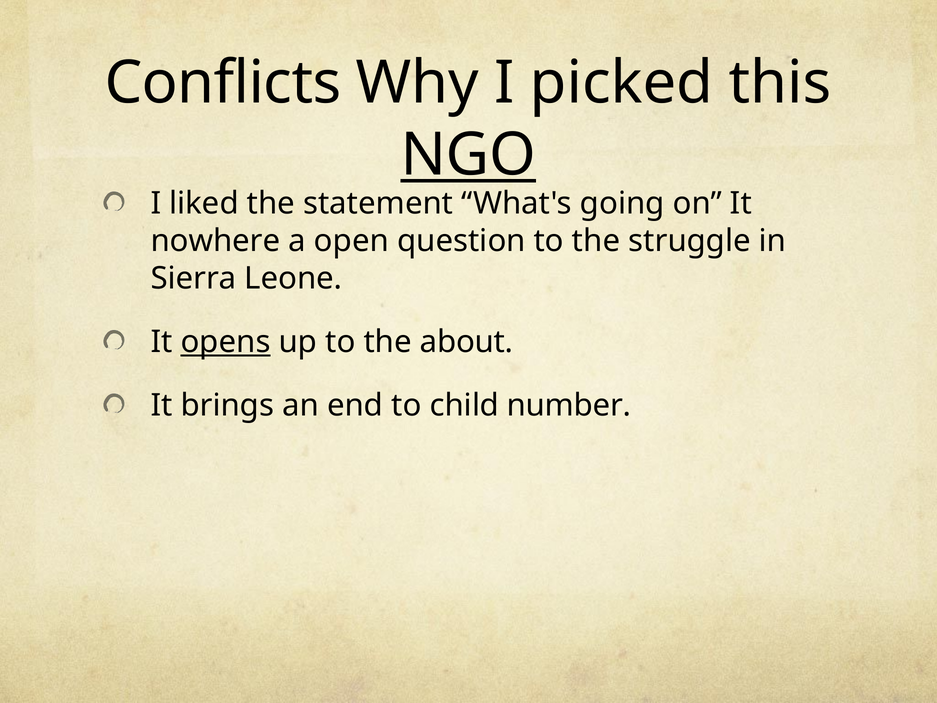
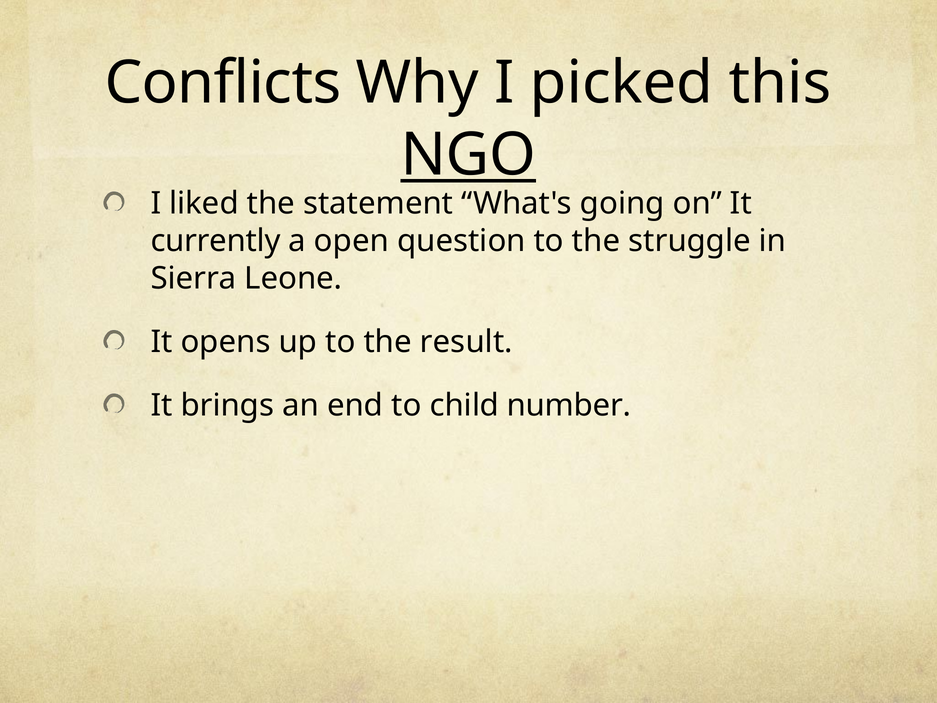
nowhere: nowhere -> currently (216, 241)
opens underline: present -> none (226, 342)
about: about -> result (466, 342)
